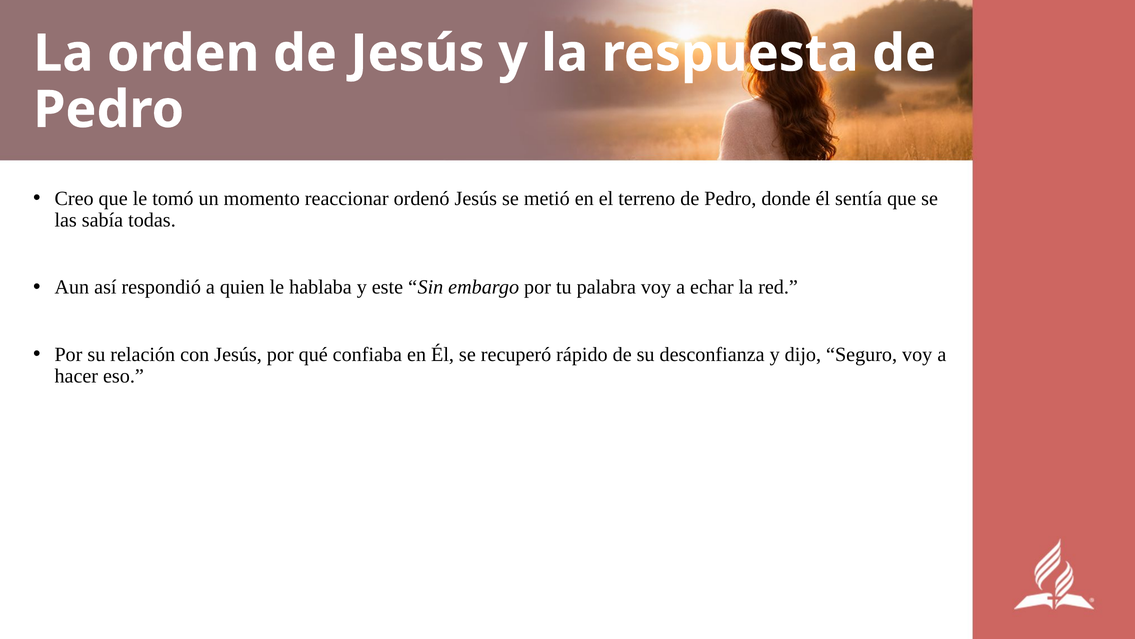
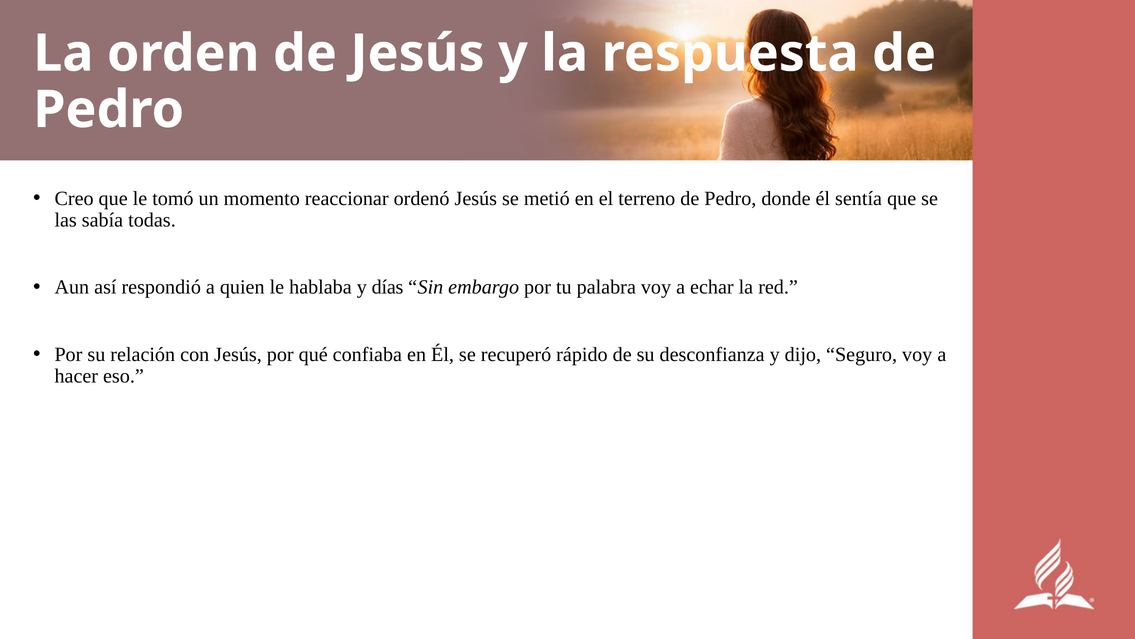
este: este -> días (388, 287)
